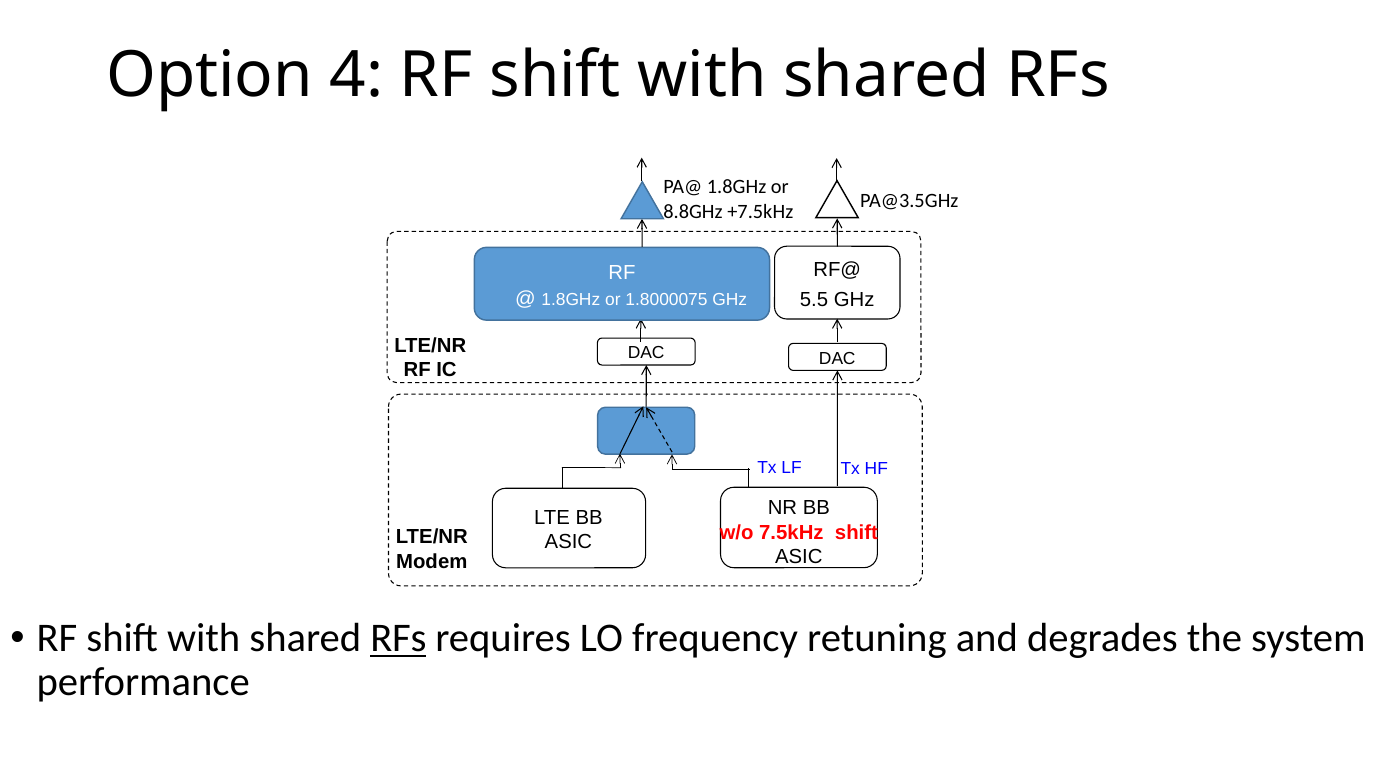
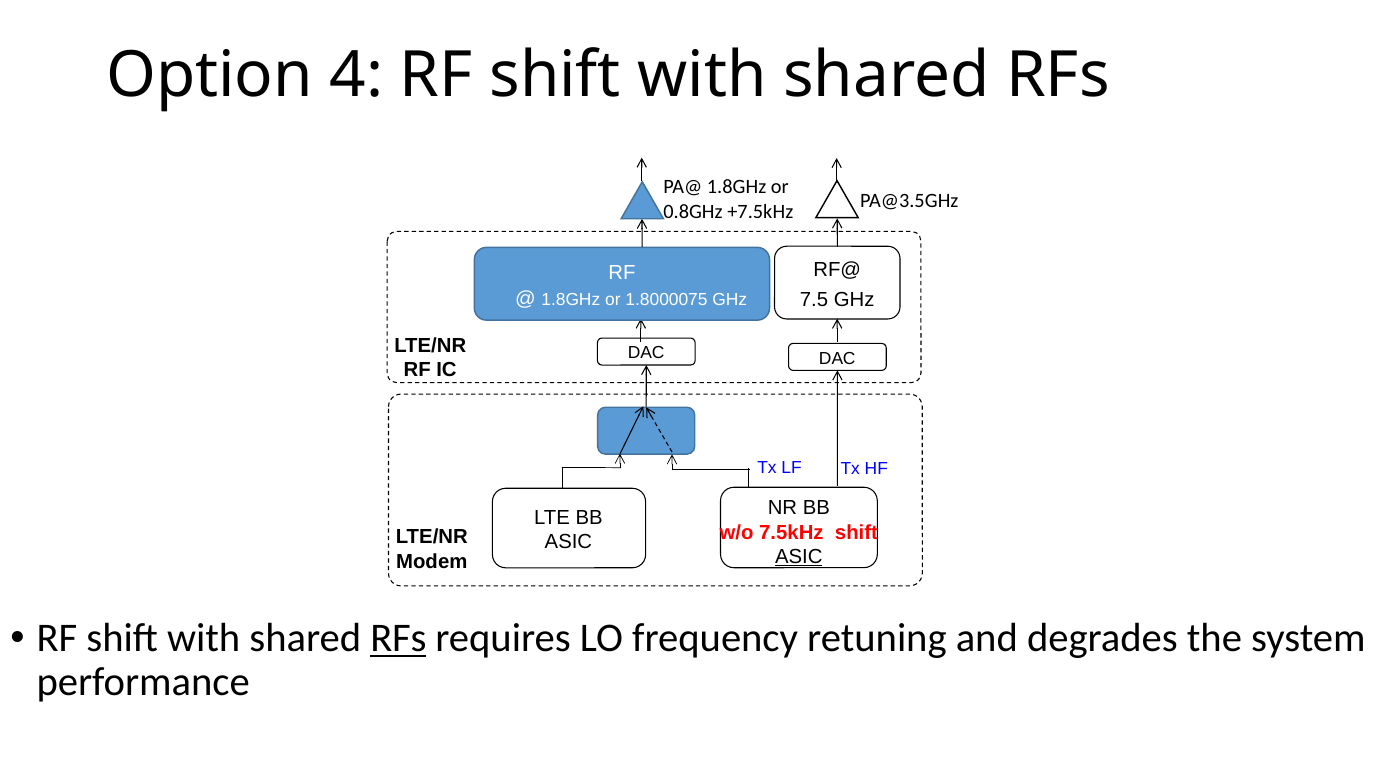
8.8GHz: 8.8GHz -> 0.8GHz (693, 211)
5.5: 5.5 -> 7.5 (814, 299)
ASIC underline: none -> present (799, 557)
